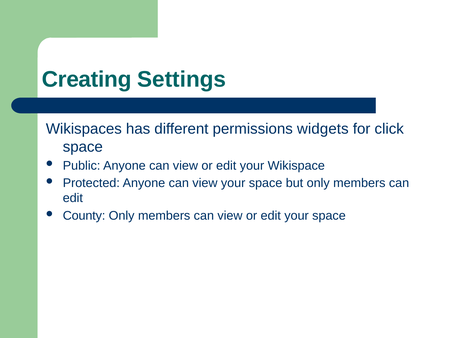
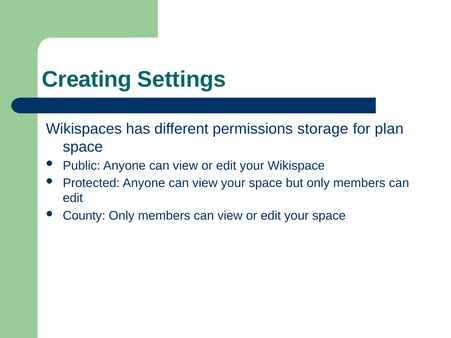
widgets: widgets -> storage (323, 129)
click: click -> plan (389, 129)
